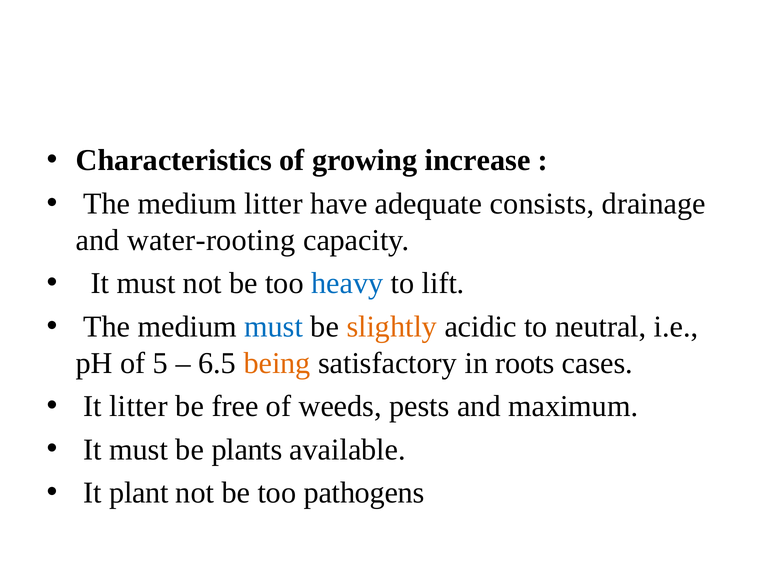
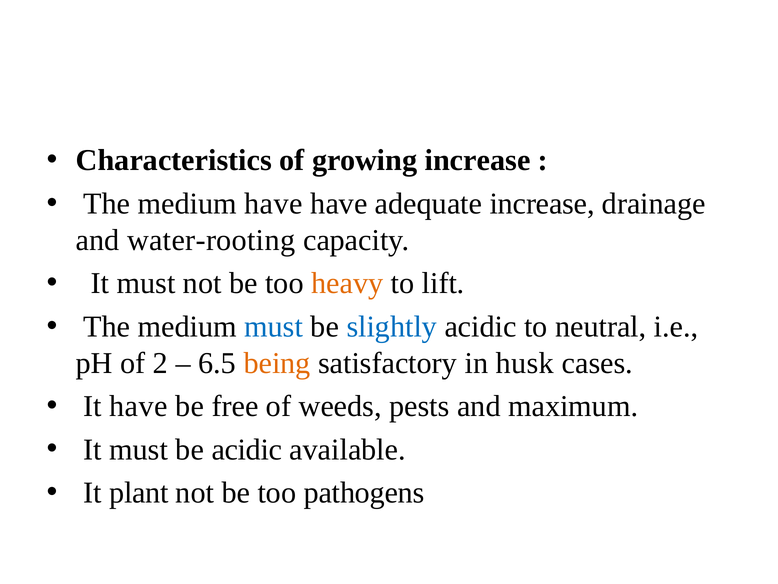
medium litter: litter -> have (273, 204)
adequate consists: consists -> increase (542, 204)
heavy colour: blue -> orange (347, 283)
slightly colour: orange -> blue (392, 326)
5: 5 -> 2 (161, 363)
roots: roots -> husk (525, 363)
It litter: litter -> have (138, 406)
be plants: plants -> acidic (247, 449)
